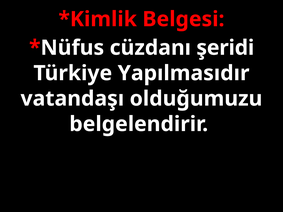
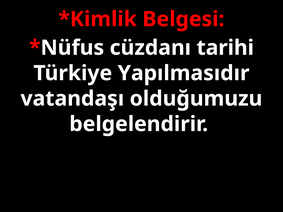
şeridi: şeridi -> tarihi (225, 48)
